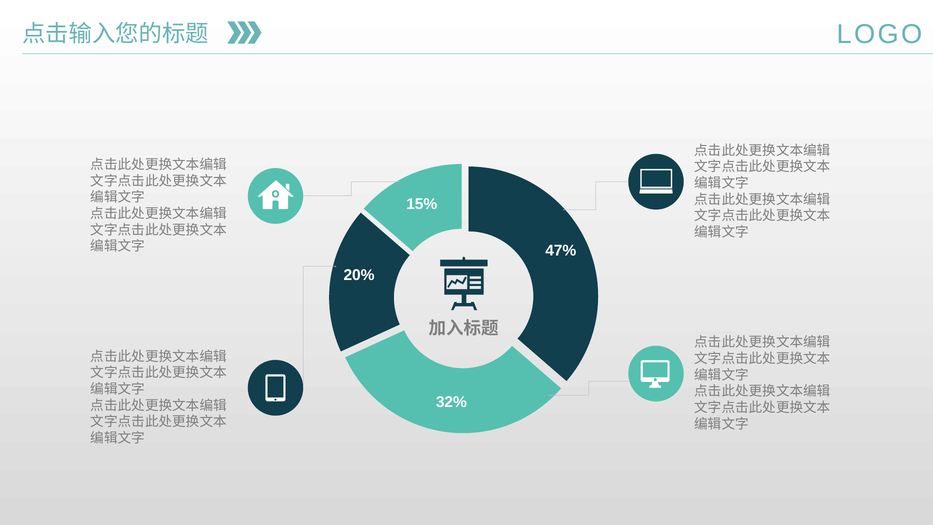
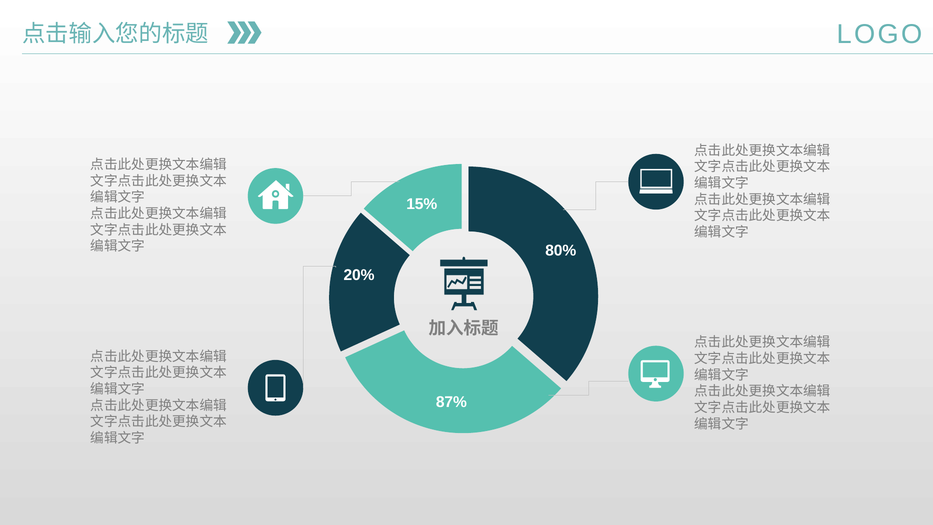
47%: 47% -> 80% (561, 251)
32%: 32% -> 87% (451, 402)
